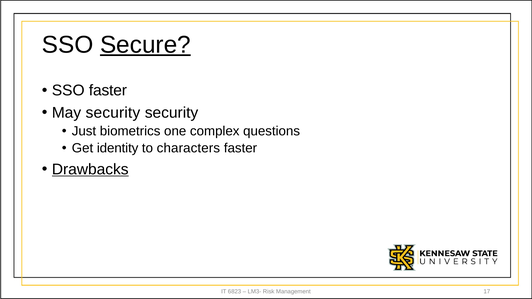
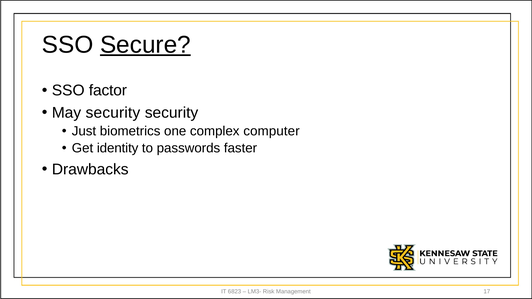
SSO faster: faster -> factor (108, 91)
questions: questions -> computer (272, 131)
characters: characters -> passwords (188, 148)
Drawbacks underline: present -> none (90, 169)
